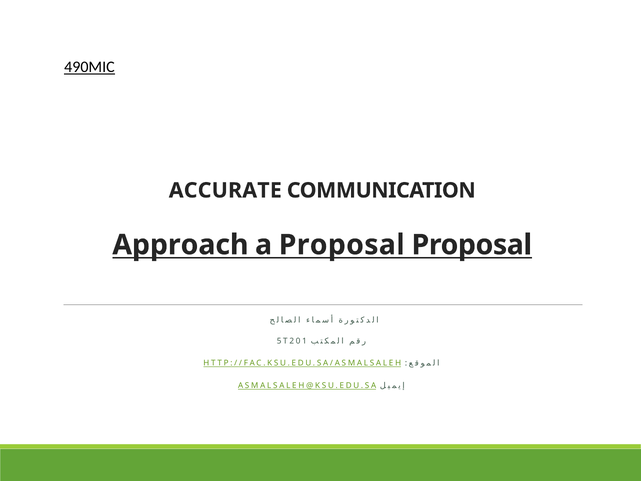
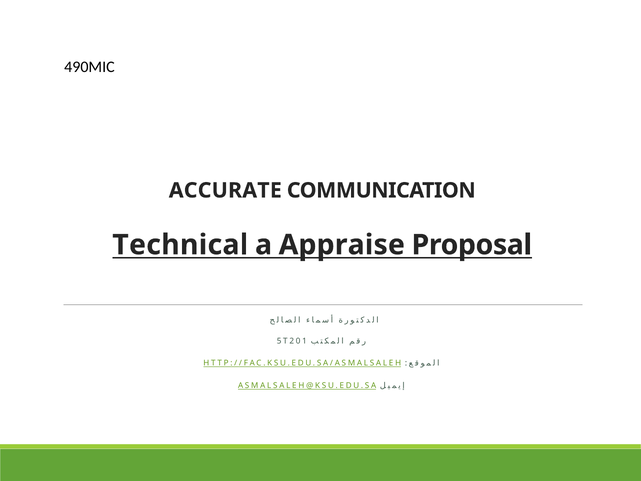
490MIC underline: present -> none (89, 67)
Approach: Approach -> Technical (180, 245)
a Proposal: Proposal -> Appraise (342, 245)
